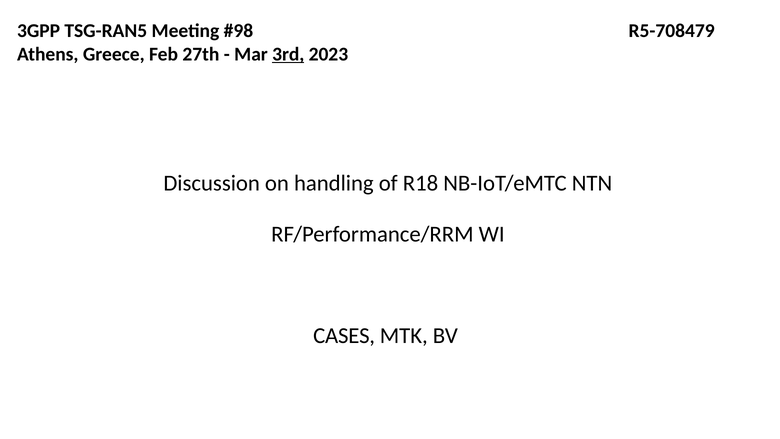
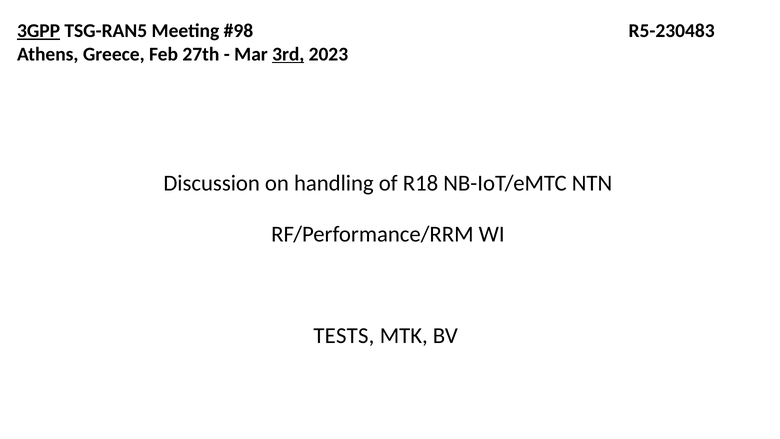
3GPP underline: none -> present (39, 31)
R5-708479: R5-708479 -> R5-230483 (672, 31)
CASES: CASES -> TESTS (344, 336)
